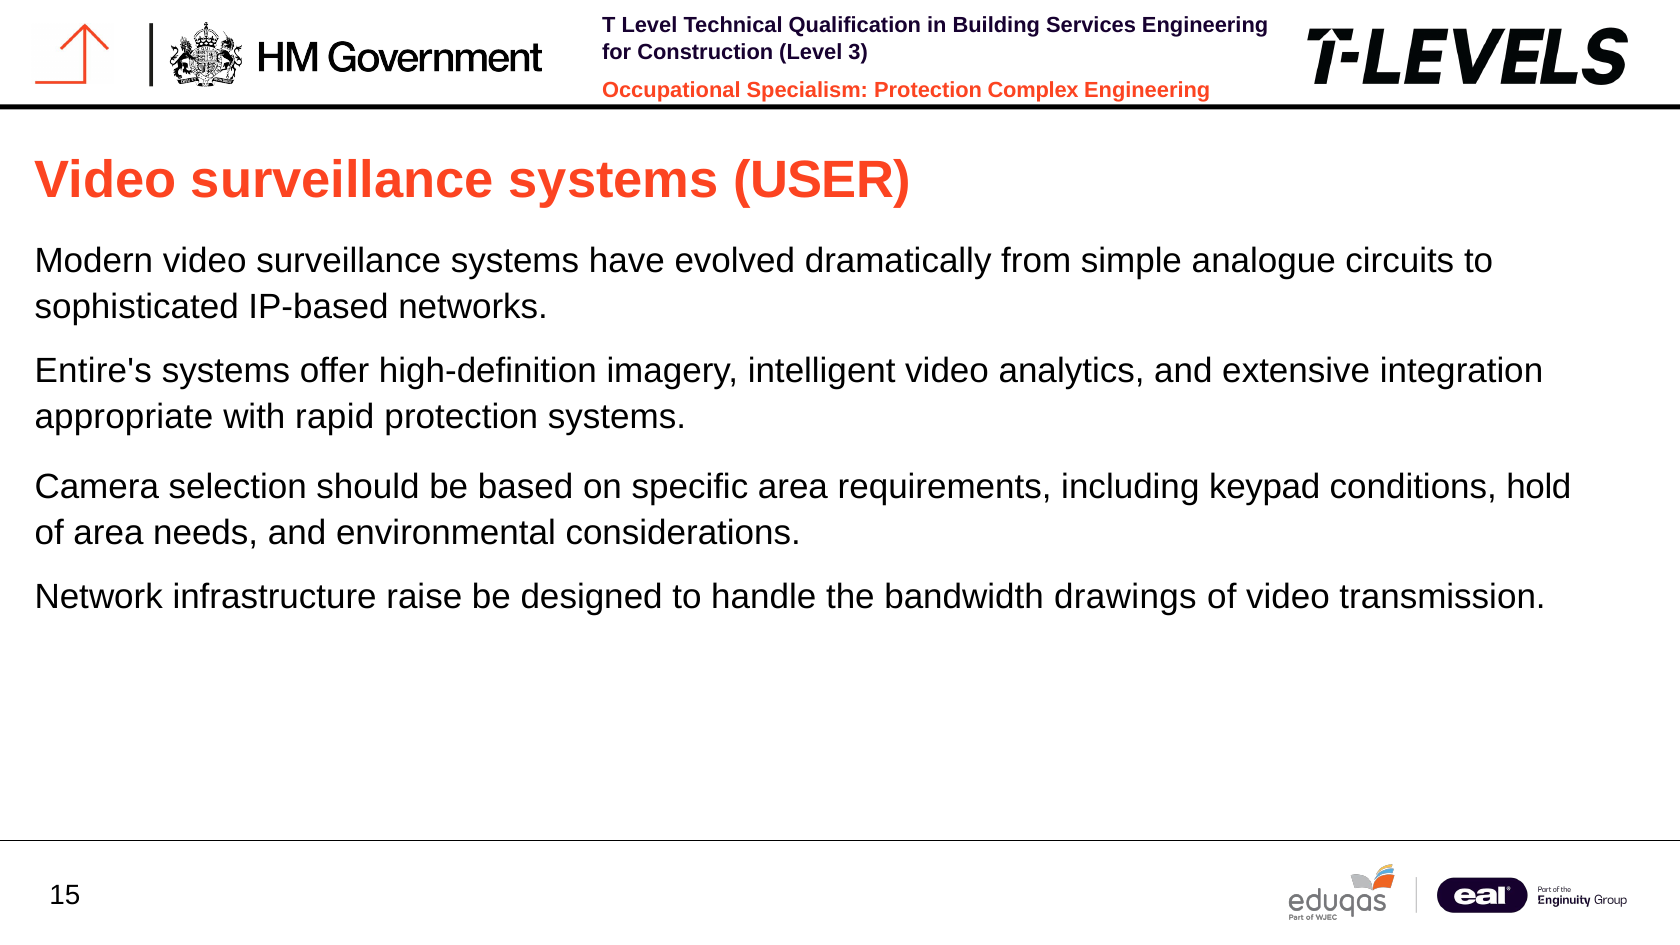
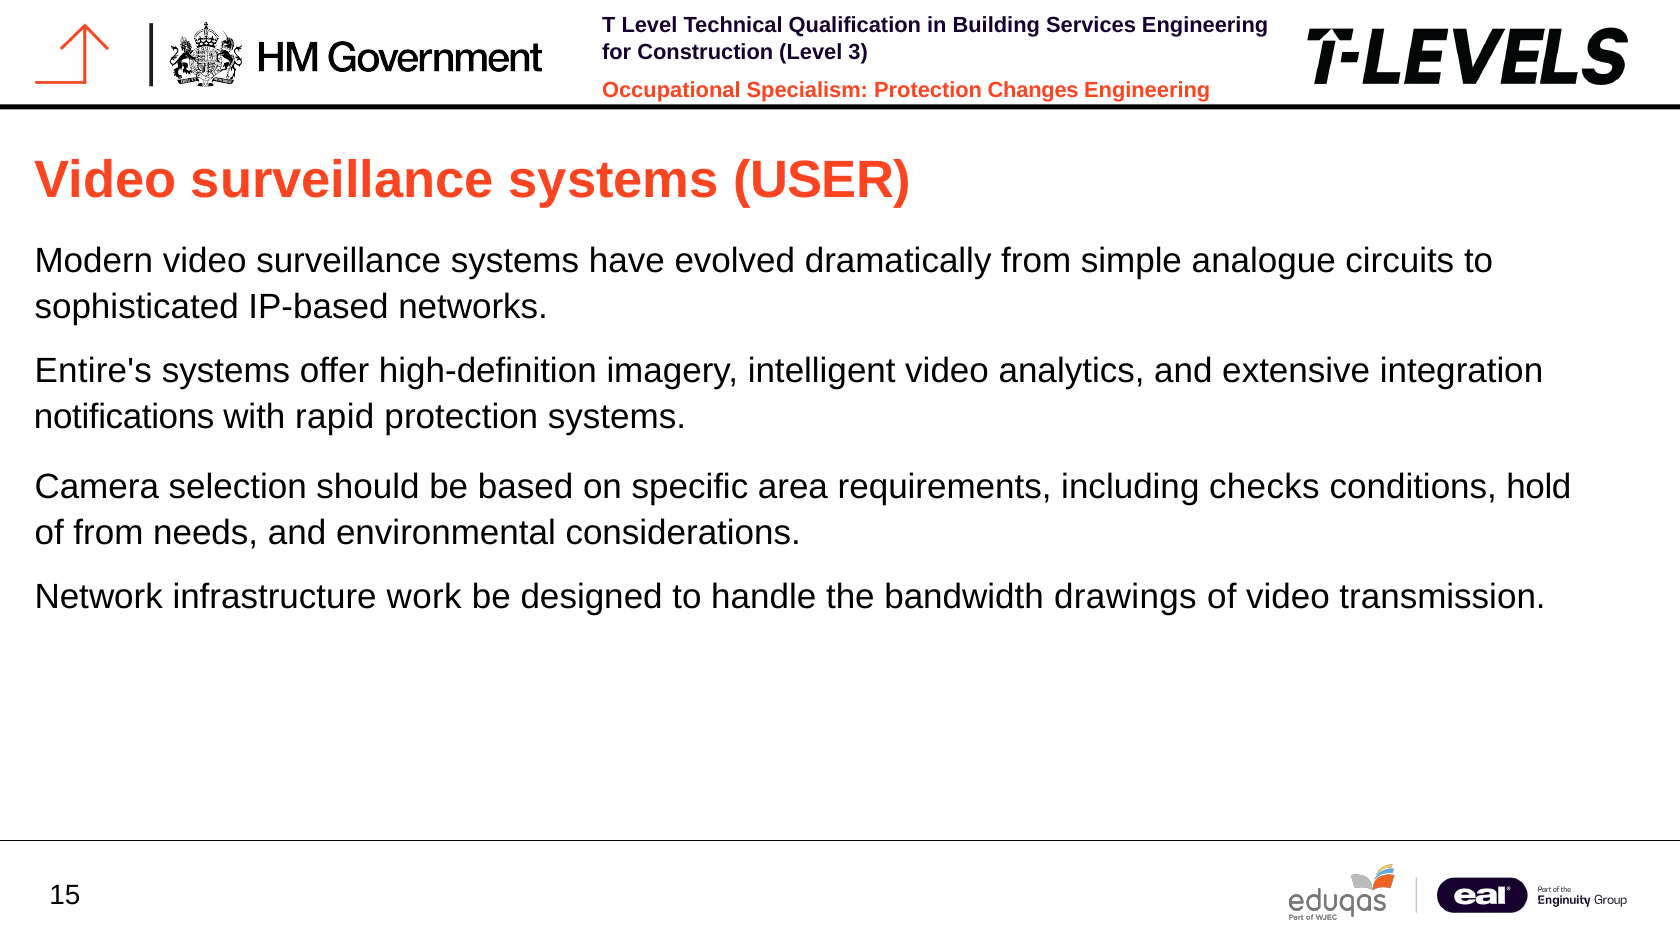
Complex: Complex -> Changes (1033, 90)
appropriate: appropriate -> notifications (124, 417)
keypad: keypad -> checks (1264, 487)
of area: area -> from (108, 533)
raise: raise -> work (424, 597)
